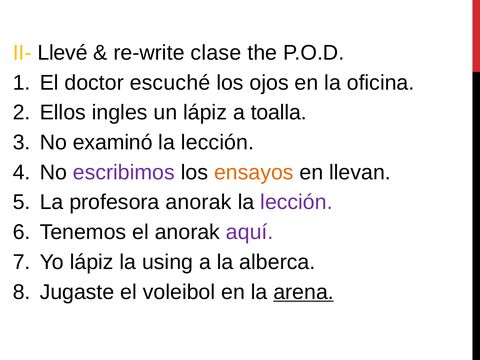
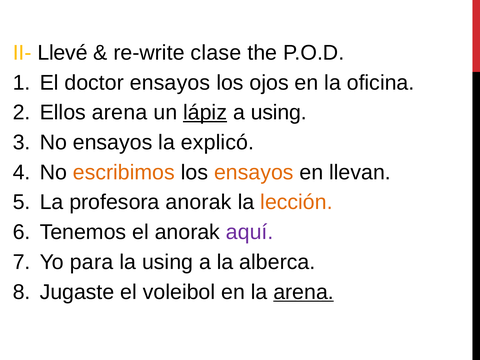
doctor escuché: escuché -> ensayos (170, 83)
Ellos ingles: ingles -> arena (120, 113)
lápiz underline: none -> present (205, 113)
a toalla: toalla -> using (279, 113)
No examinó: examinó -> ensayos (113, 142)
lección: lección -> explicó (218, 142)
escribimos colour: purple -> orange (124, 172)
lección colour: purple -> orange (296, 202)
Yo lápiz: lápiz -> para (92, 262)
